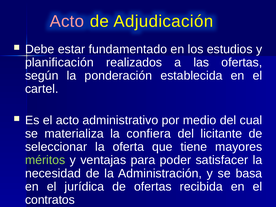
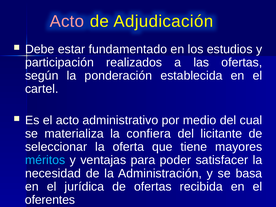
planificación: planificación -> participación (59, 62)
méritos colour: light green -> light blue (45, 160)
contratos: contratos -> oferentes (50, 200)
